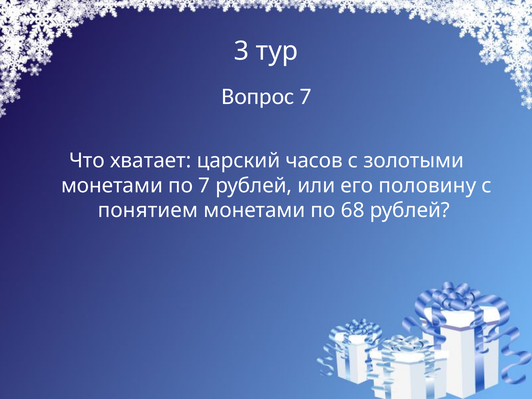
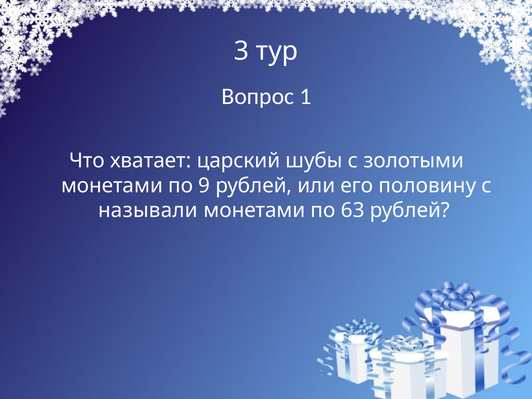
Вопрос 7: 7 -> 1 (305, 97)
часов: часов -> шубы (314, 161)
по 7: 7 -> 9 (204, 186)
понятием: понятием -> называли (148, 210)
68: 68 -> 63 (353, 210)
